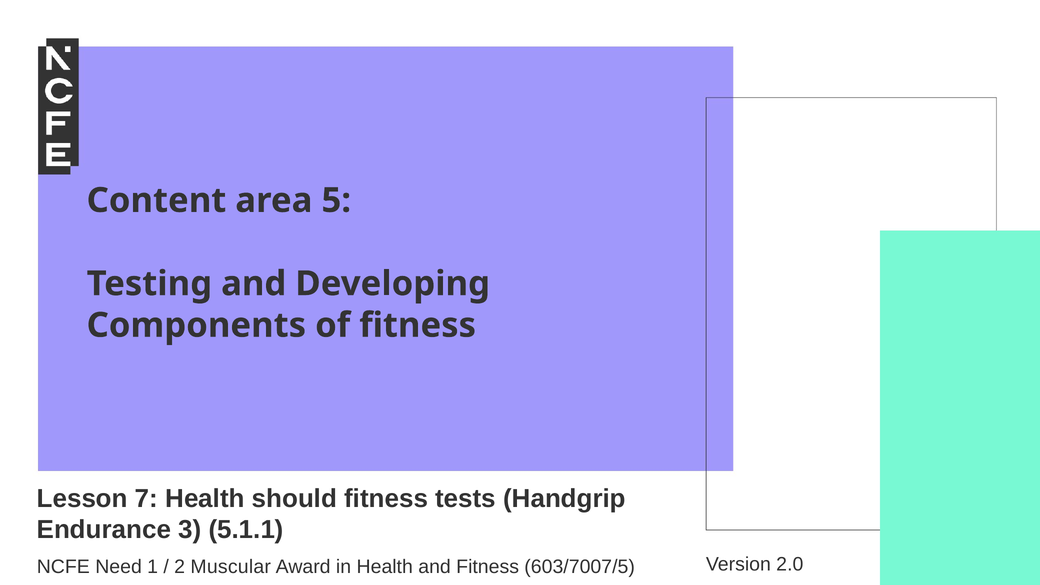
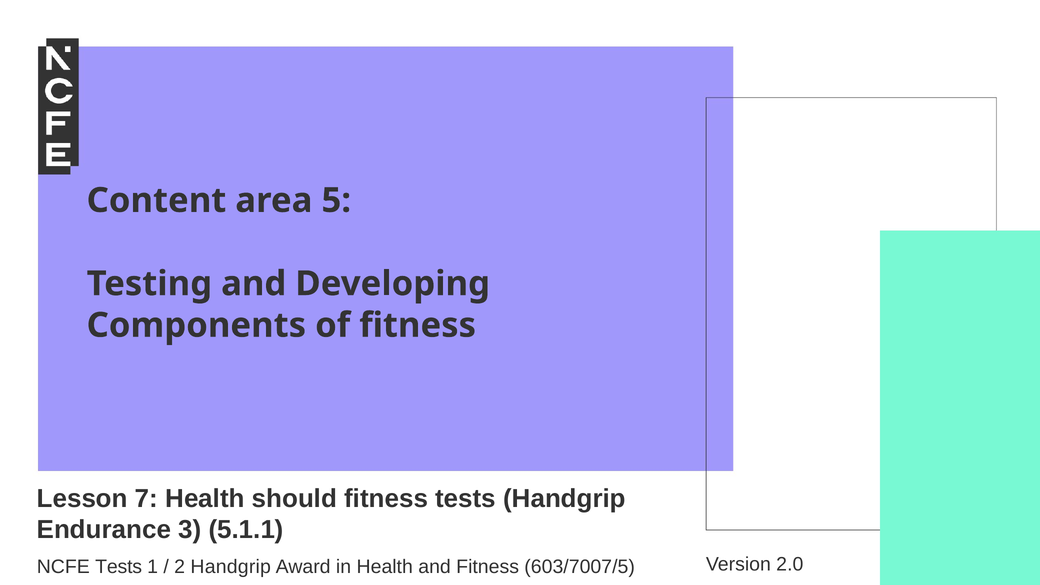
NCFE Need: Need -> Tests (119, 567)
2 Muscular: Muscular -> Handgrip (231, 567)
